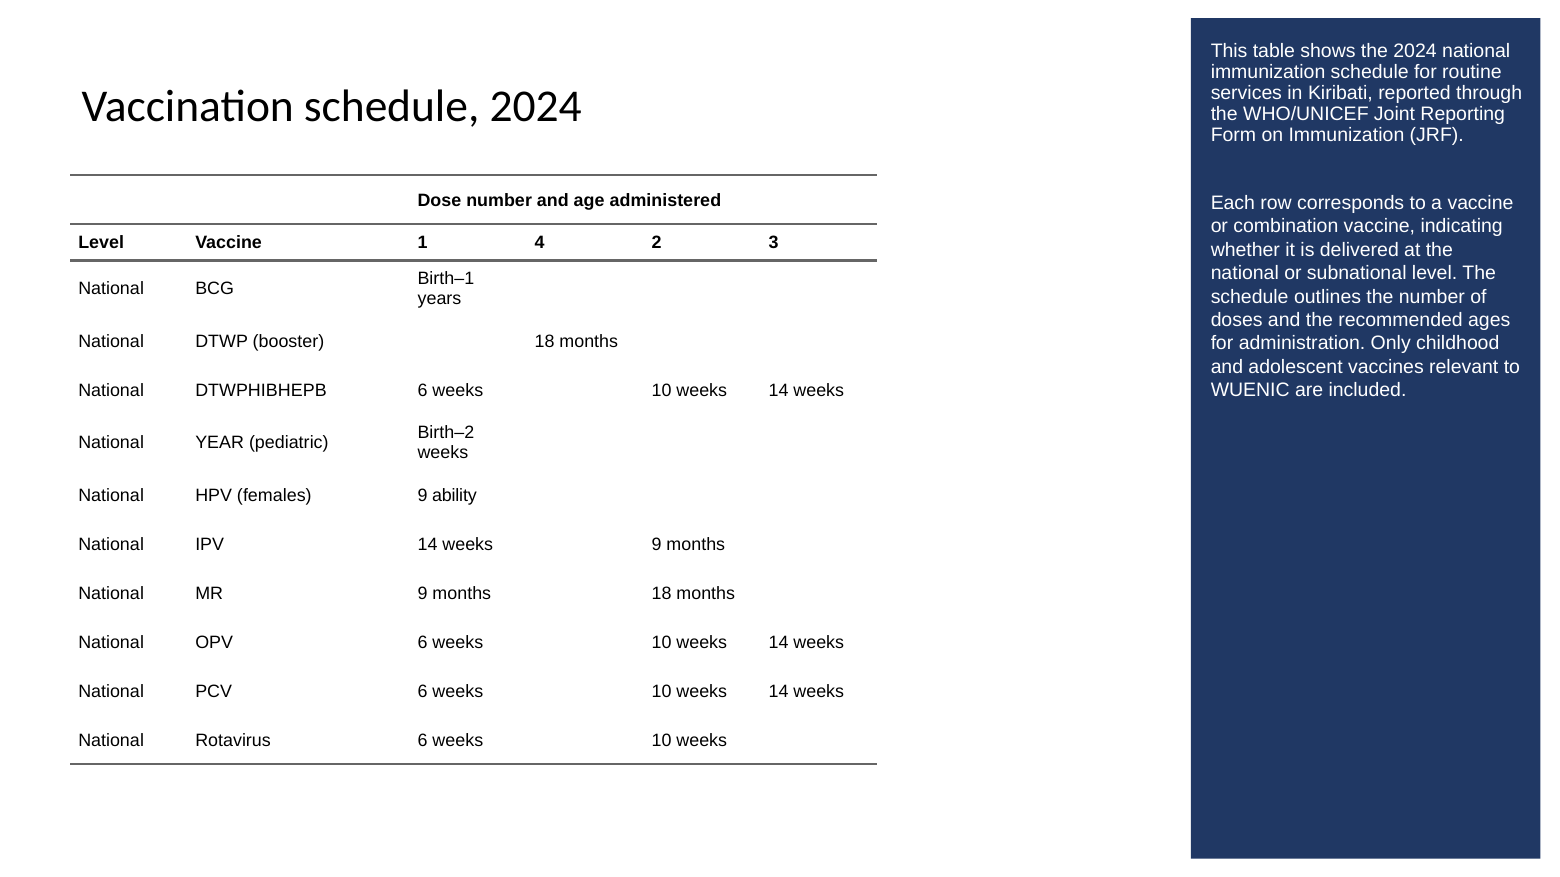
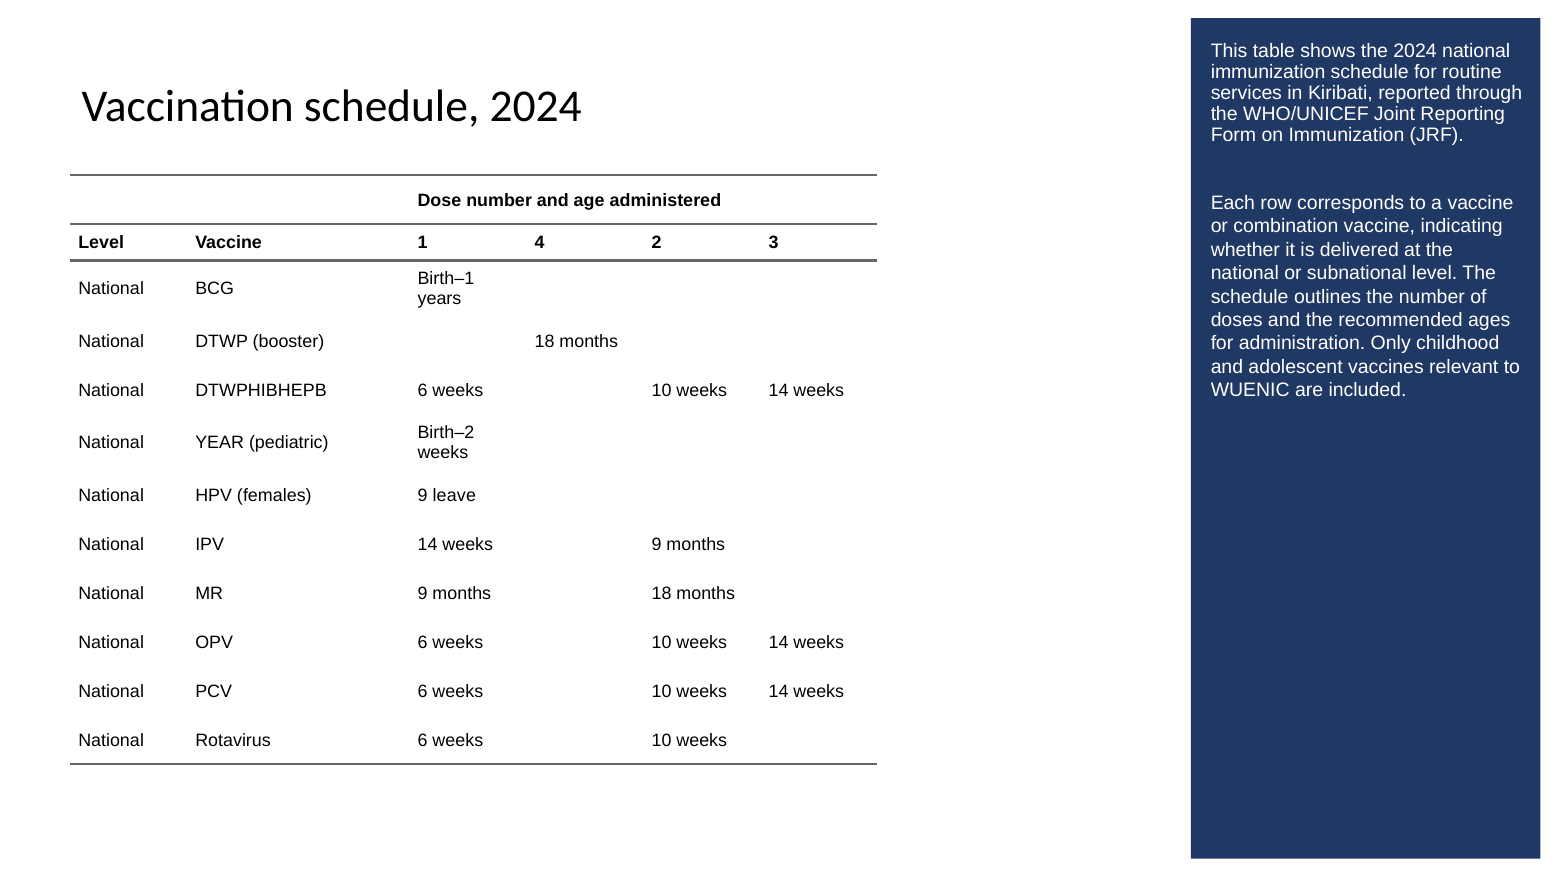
ability: ability -> leave (454, 496)
